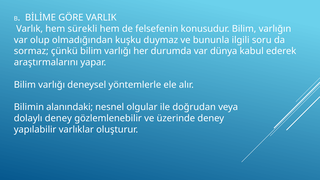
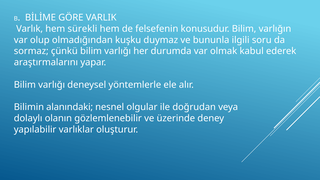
dünya: dünya -> olmak (224, 51)
dolaylı deney: deney -> olanın (58, 118)
